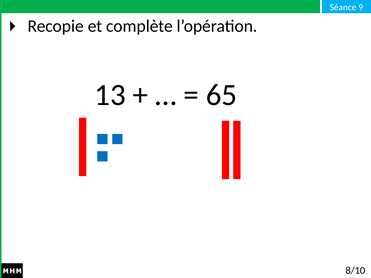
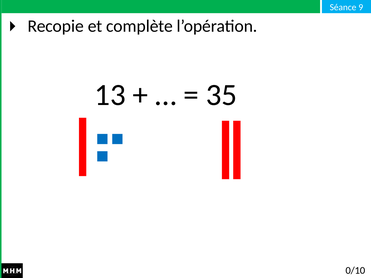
65: 65 -> 35 (221, 95)
8/10: 8/10 -> 0/10 (355, 271)
